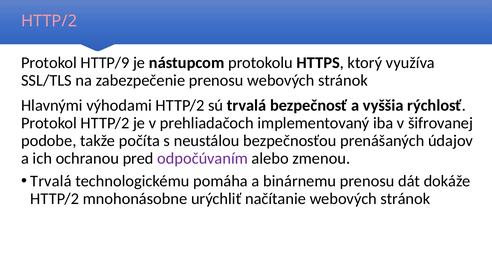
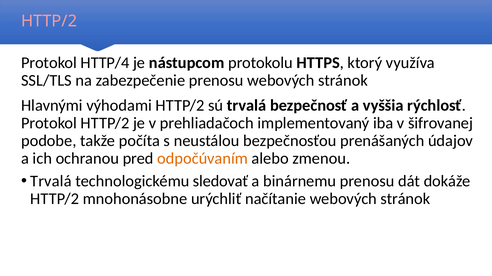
HTTP/9: HTTP/9 -> HTTP/4 (105, 63)
odpočúvaním colour: purple -> orange (203, 159)
pomáha: pomáha -> sledovať (221, 182)
